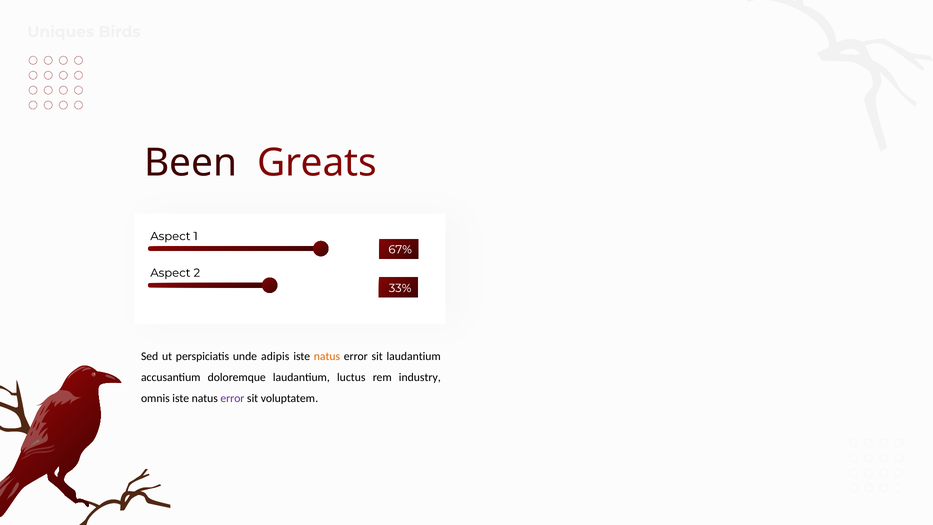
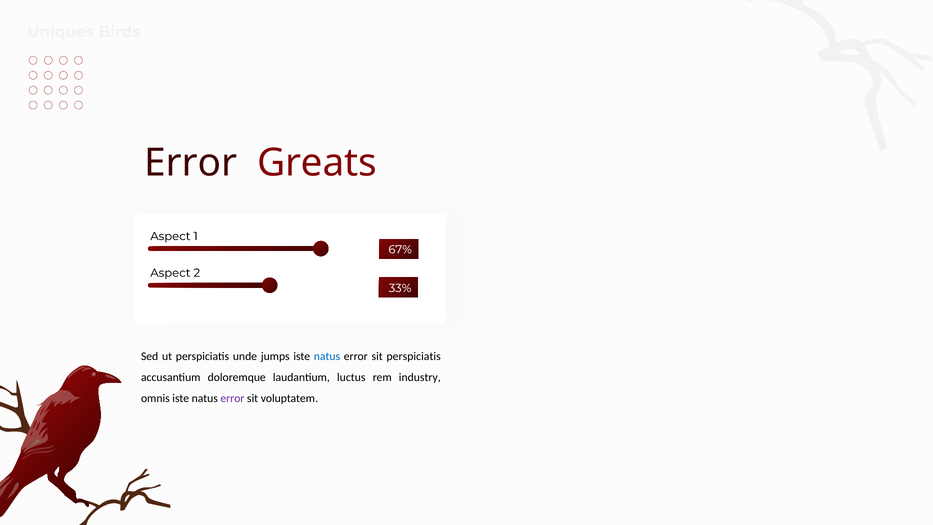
Been: Been -> Error (191, 163)
adipis: adipis -> jumps (275, 356)
natus colour: orange -> blue (327, 356)
sit laudantium: laudantium -> perspiciatis (414, 356)
